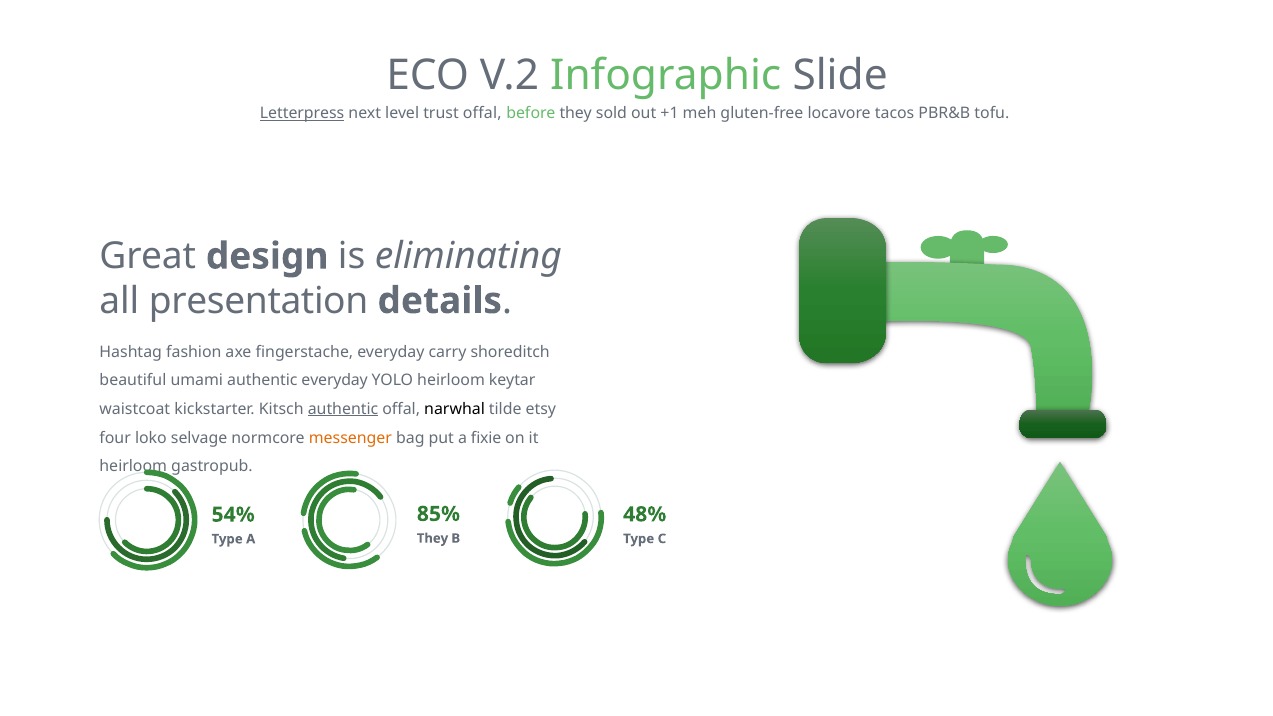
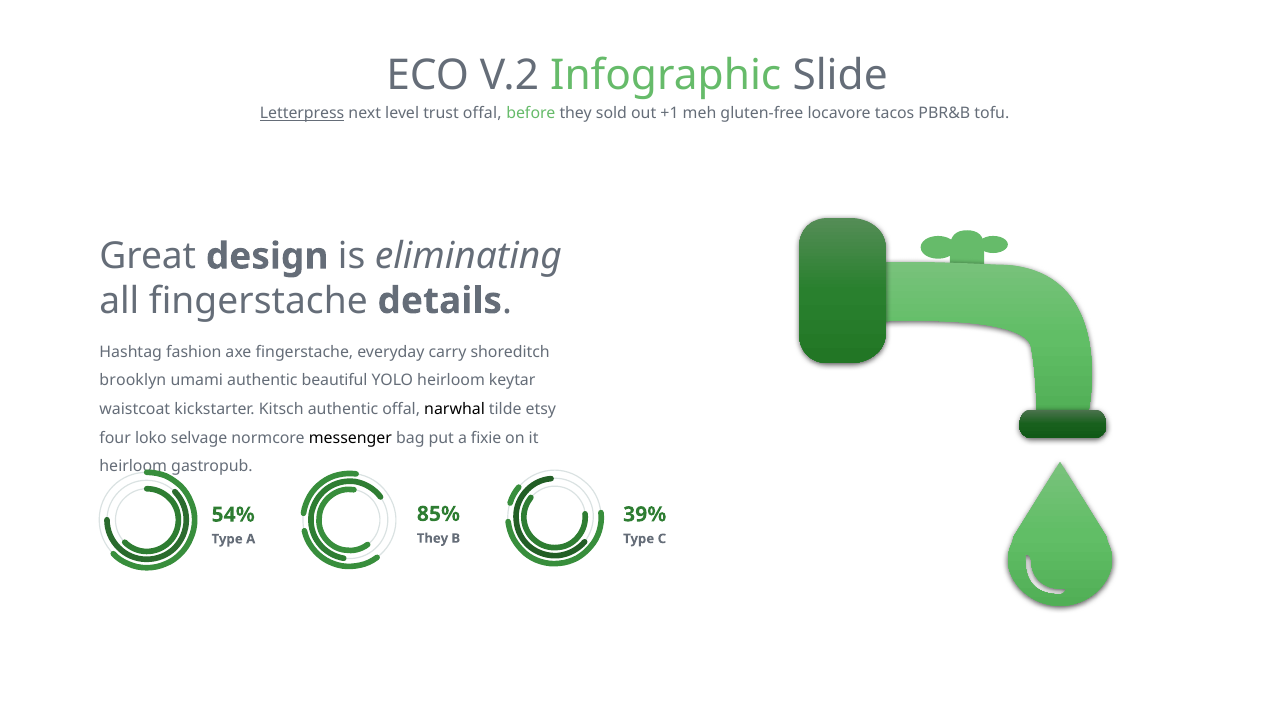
all presentation: presentation -> fingerstache (258, 301)
beautiful: beautiful -> brooklyn (133, 381)
authentic everyday: everyday -> beautiful (335, 381)
authentic underline: present -> none (343, 409)
messenger colour: orange -> black (350, 438)
48%: 48% -> 39% (645, 514)
